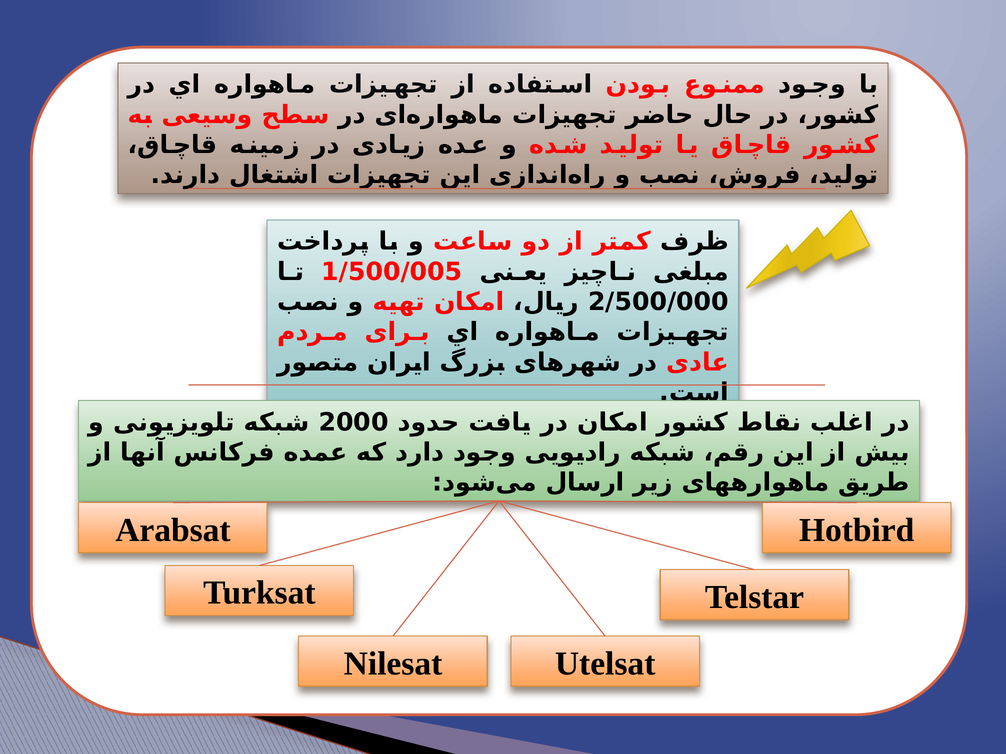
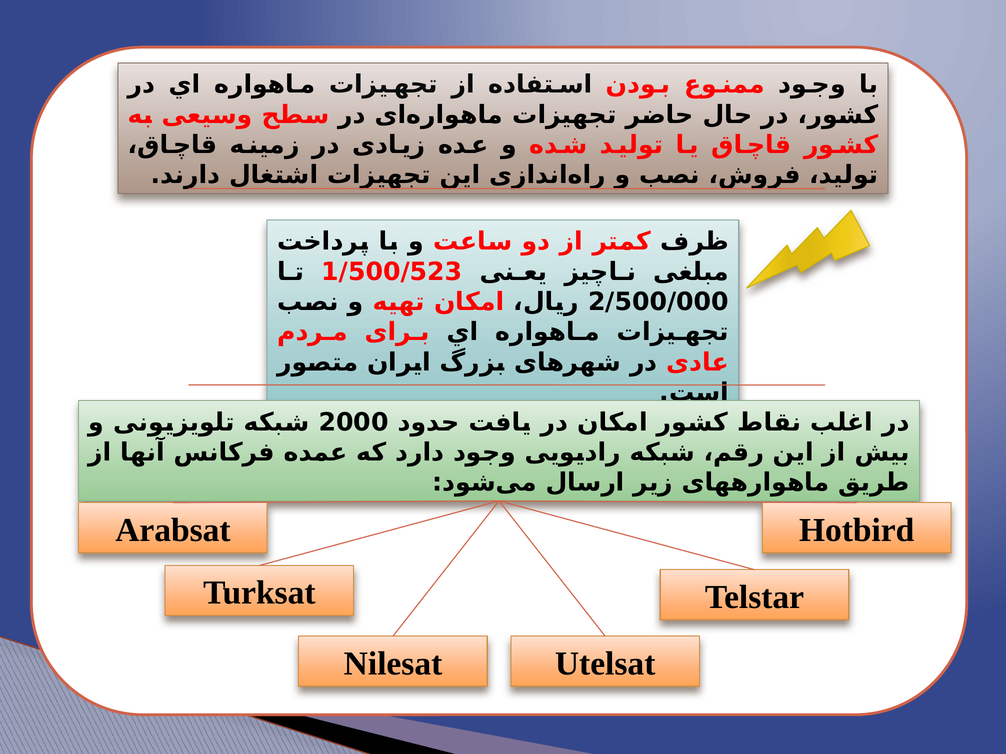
1/500/005: 1/500/005 -> 1/500/523 (392, 272)
